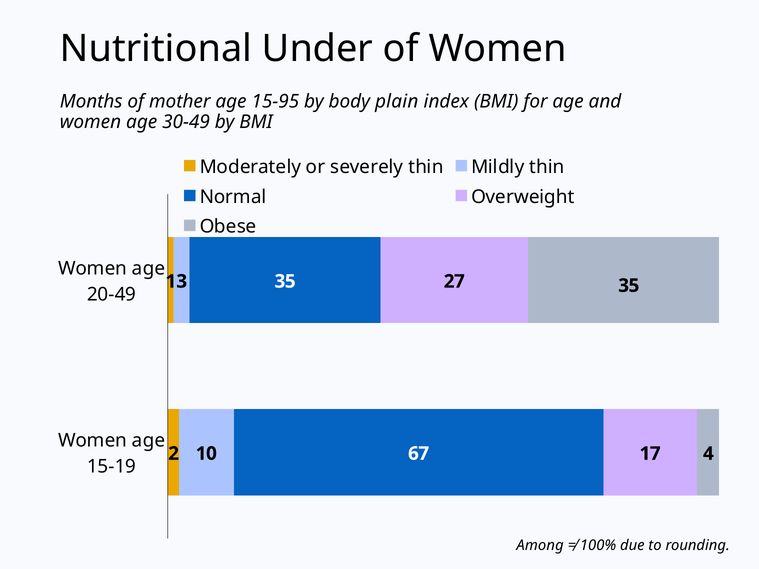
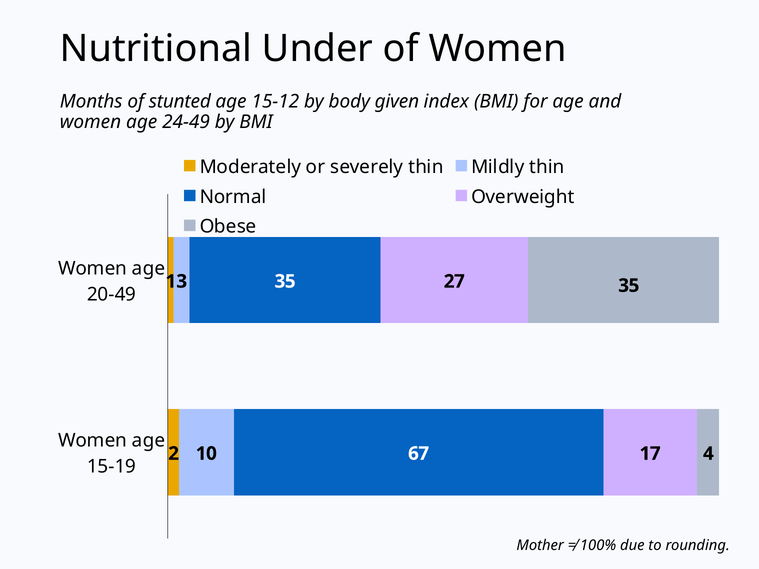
mother: mother -> stunted (180, 102)
15-95: 15-95 -> 15-12 (275, 102)
plain: plain -> given (397, 102)
30-49: 30-49 -> 24-49 (186, 122)
Among: Among -> Mother (540, 545)
